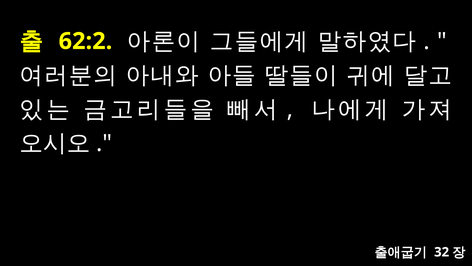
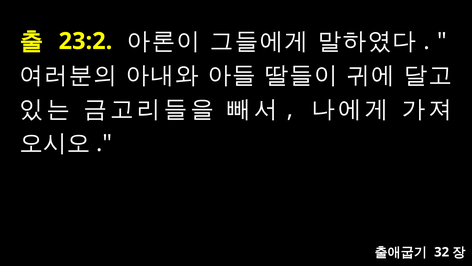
62:2: 62:2 -> 23:2 (85, 41)
